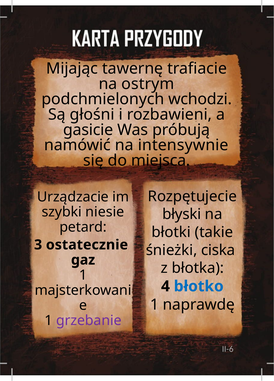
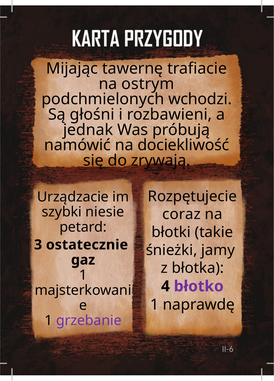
gasicie: gasicie -> jednak (88, 130)
intensywnie: intensywnie -> dociekliwość (183, 145)
miejsca: miejsca -> zrywają (161, 161)
błyski: błyski -> coraz (182, 214)
ciska: ciska -> jamy (218, 250)
błotko colour: blue -> purple (199, 287)
